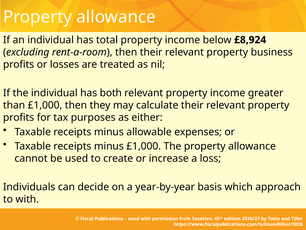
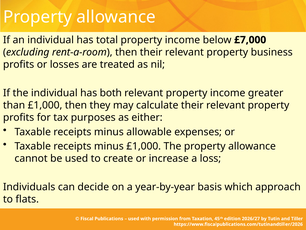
£8,924: £8,924 -> £7,000 (250, 40)
to with: with -> flats (27, 199)
